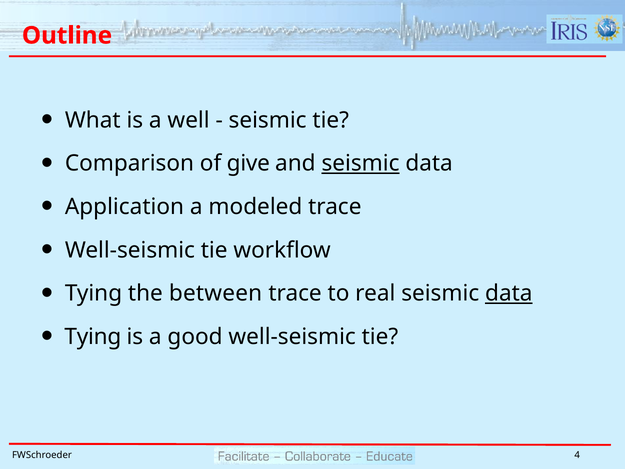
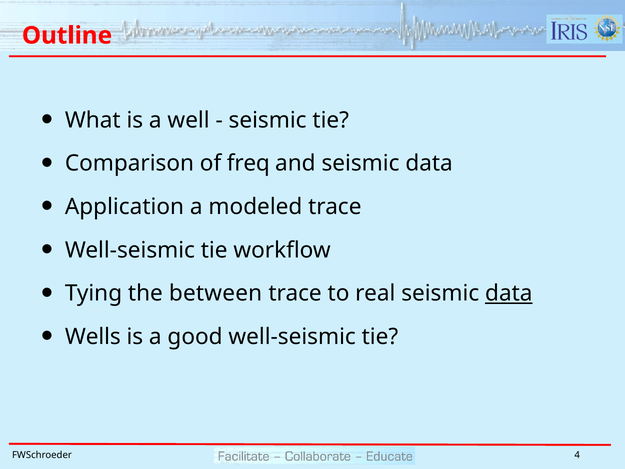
give: give -> freq (248, 163)
seismic underline: present -> none (360, 163)
Tying: Tying -> Wells (93, 337)
